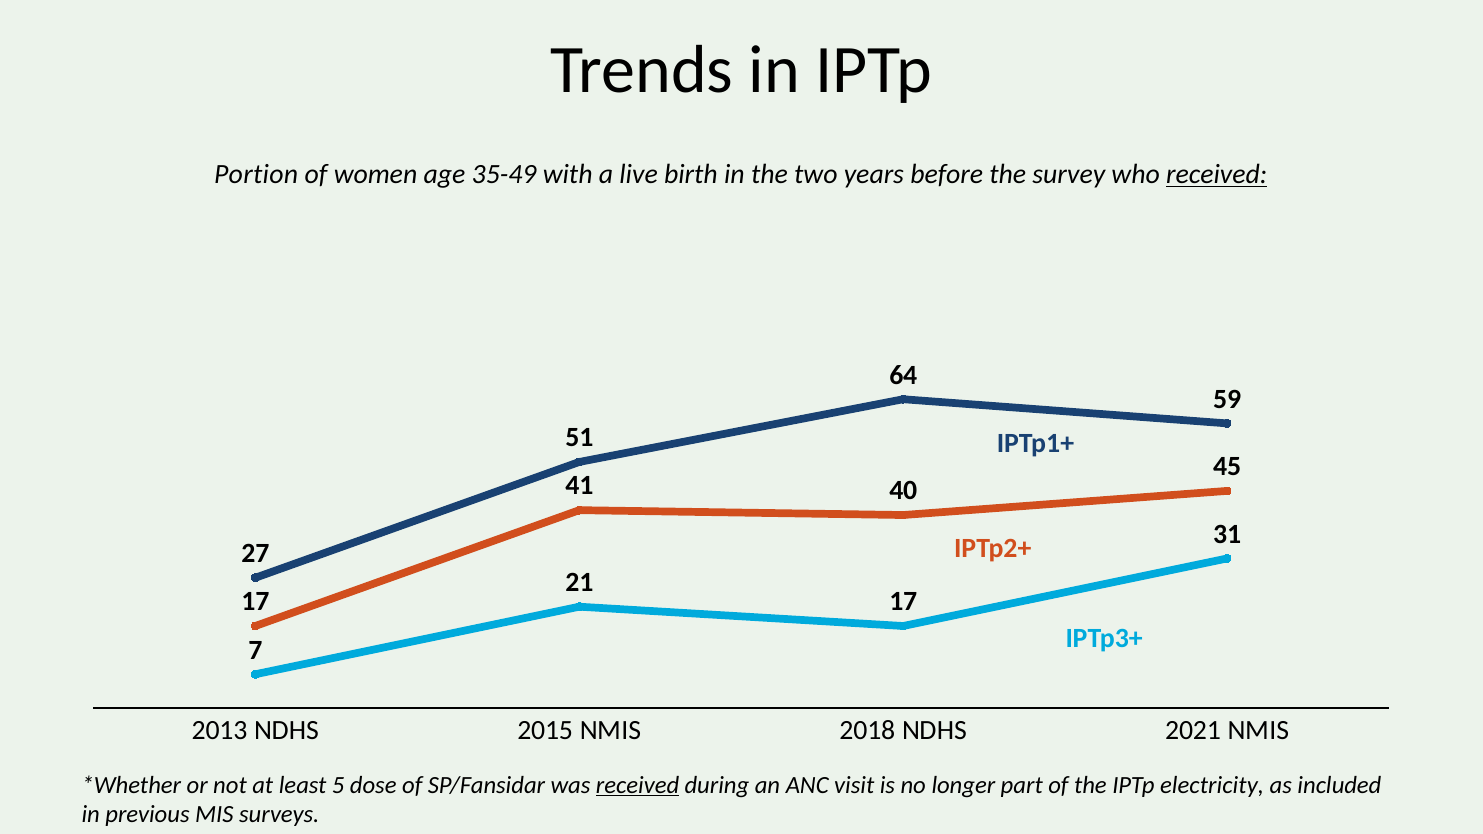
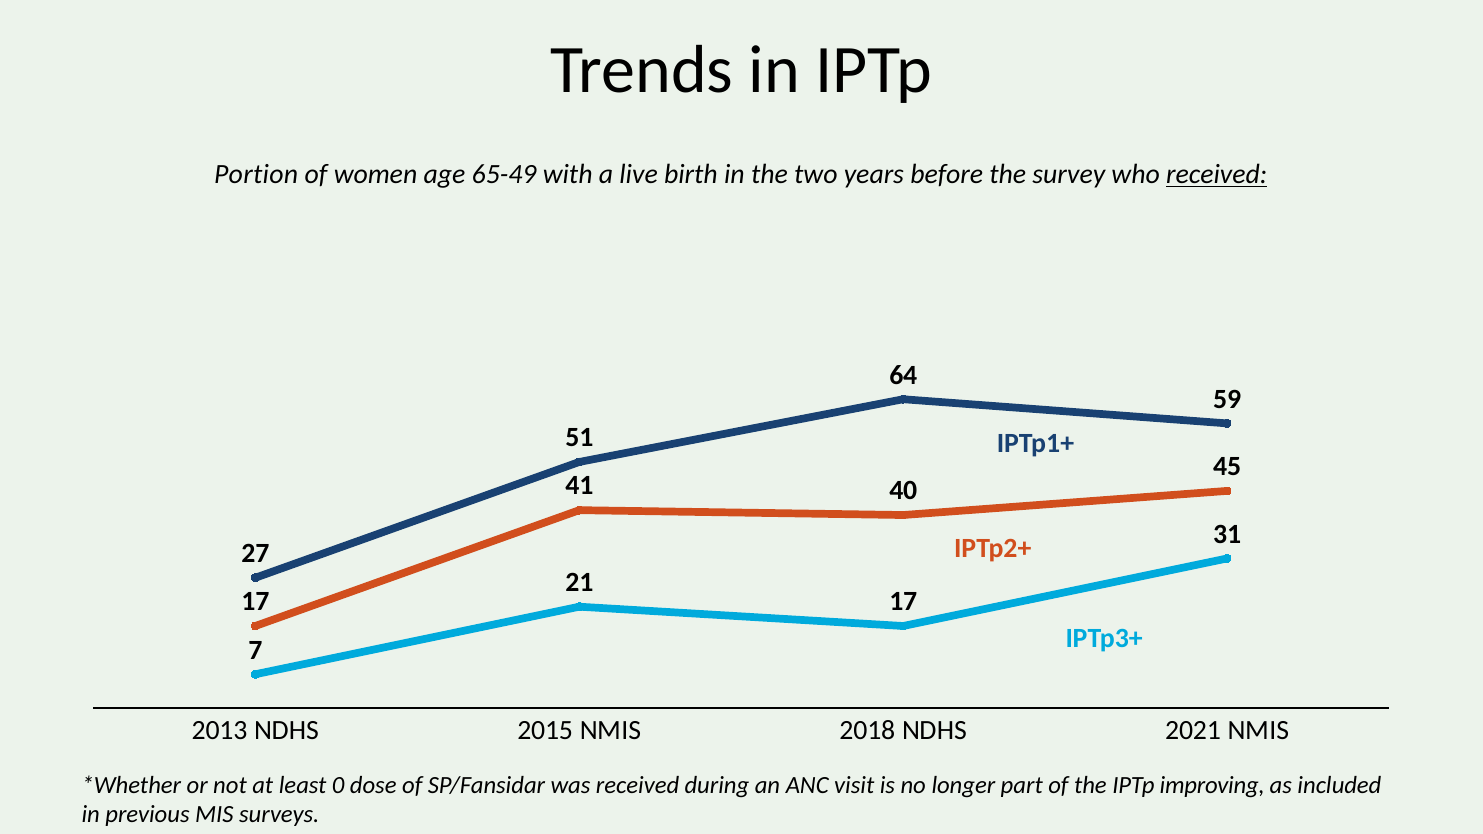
35-49: 35-49 -> 65-49 (504, 175)
5: 5 -> 0 (338, 785)
received underline: present -> none (638, 785)
electricity: electricity -> improving (1212, 785)
